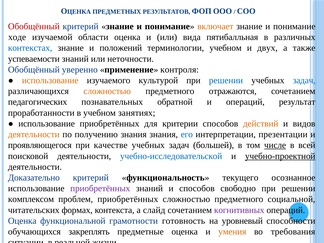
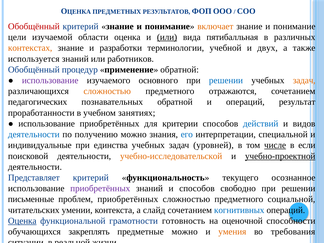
ходе: ходе -> цели (17, 37)
или underline: none -> present (167, 37)
контекстах colour: blue -> orange (30, 48)
положений: положений -> разработки (121, 48)
терминологии учебном: учебном -> учебной (225, 48)
успеваемости: успеваемости -> используется (34, 59)
неточности: неточности -> работников (131, 59)
уверенно: уверенно -> процедур (80, 70)
применение контроля: контроля -> обратной (180, 70)
использование colour: orange -> purple (50, 80)
культурой: культурой -> основного (158, 80)
задач colour: blue -> orange (304, 80)
действий colour: orange -> blue (261, 124)
деятельности colour: orange -> blue (34, 134)
получению знания: знания -> можно (134, 134)
презентации: презентации -> специальной (283, 134)
проявляющегося: проявляющегося -> индивидуальные (40, 145)
качестве: качестве -> единства (111, 145)
большей: большей -> уровней (213, 145)
всей: всей -> если (307, 145)
учебно-исследовательской colour: blue -> orange (171, 156)
Доказательно: Доказательно -> Представляет (34, 178)
комплексом: комплексом -> письменные (31, 199)
формах: формах -> умении (77, 210)
когнитивных colour: purple -> blue (239, 210)
Оценка underline: none -> present (22, 221)
уровневый: уровневый -> оценочной (242, 221)
предметные оценка: оценка -> можно (185, 232)
